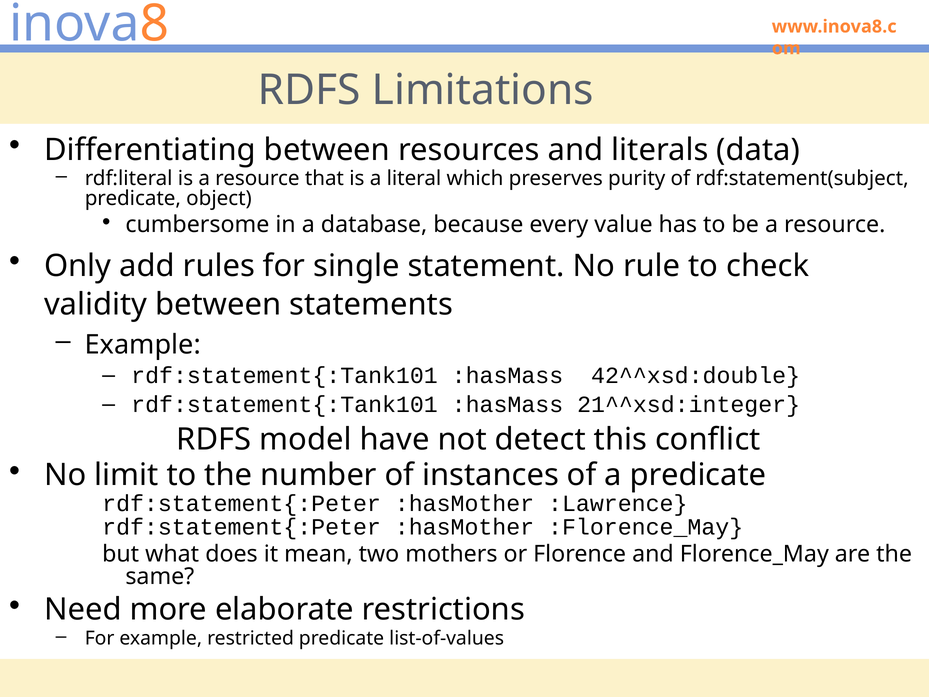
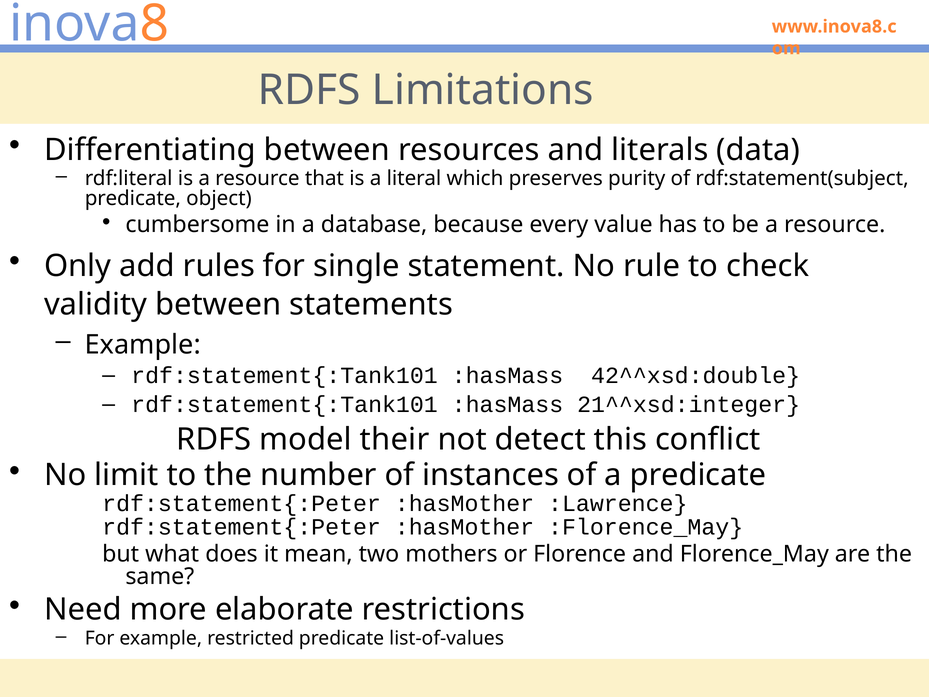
have: have -> their (394, 439)
